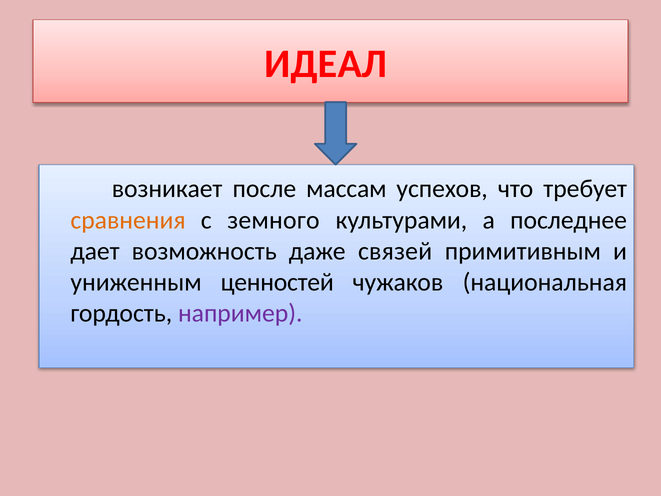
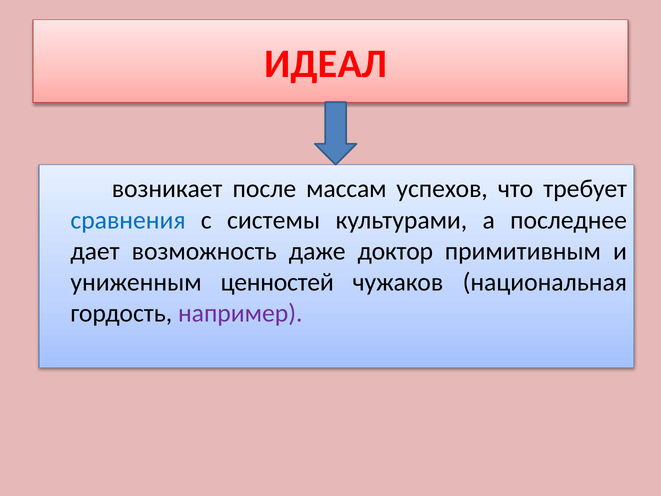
сравнения colour: orange -> blue (128, 220)
земного: земного -> системы (274, 220)
связей: связей -> доктор (395, 251)
